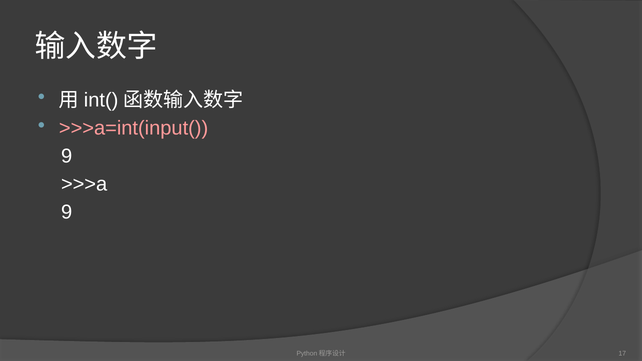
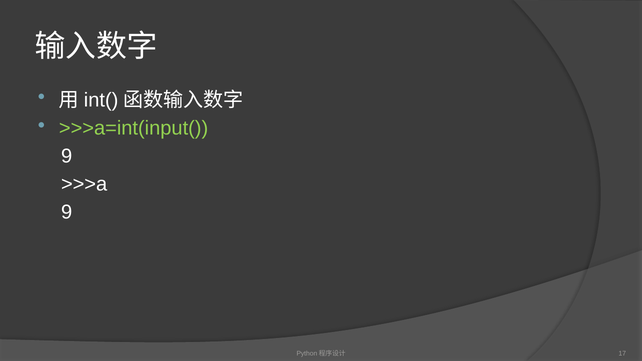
>>>a=int(input( colour: pink -> light green (134, 128)
